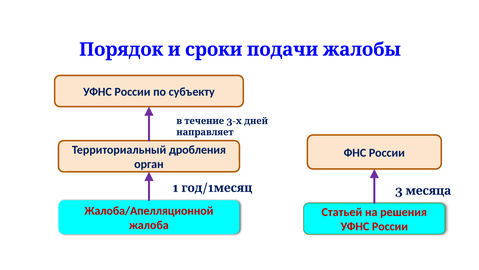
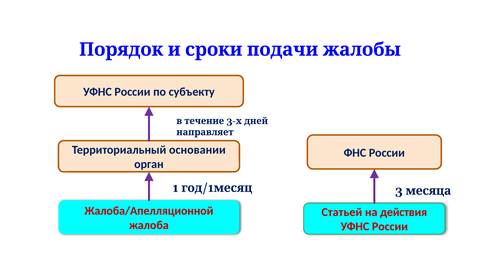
дробления: дробления -> основании (197, 150)
решения: решения -> действия (404, 212)
